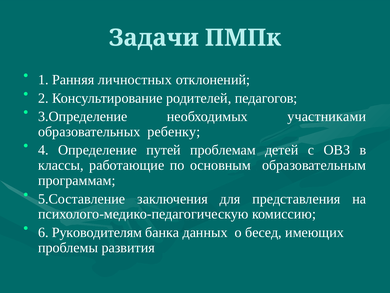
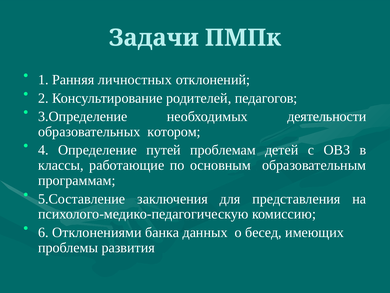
участниками: участниками -> деятельности (327, 116)
ребенку: ребенку -> котором (174, 131)
Руководителям: Руководителям -> Отклонениями (97, 232)
